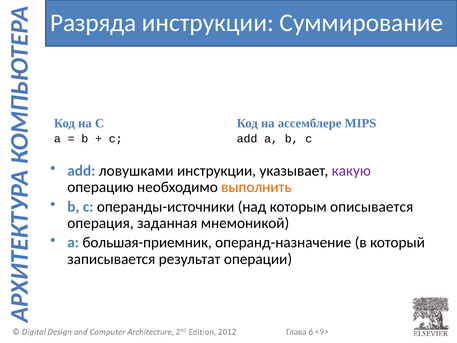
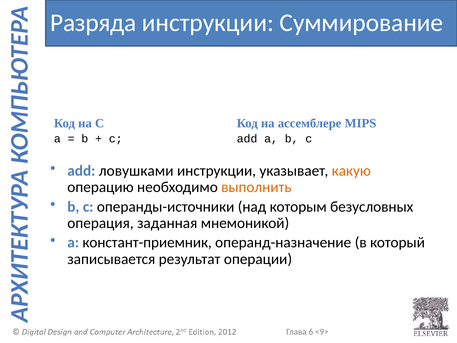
какую colour: purple -> orange (351, 171)
описывается: описывается -> безусловных (372, 207)
большая-приемник: большая-приемник -> констант-приемник (147, 242)
